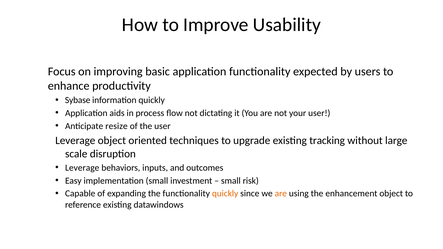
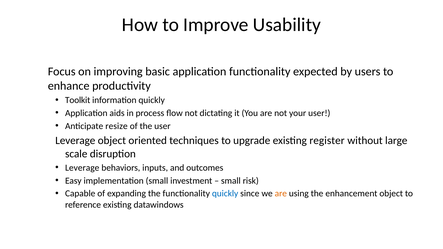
Sybase: Sybase -> Toolkit (78, 100)
tracking: tracking -> register (327, 141)
quickly colour: orange -> blue (225, 194)
